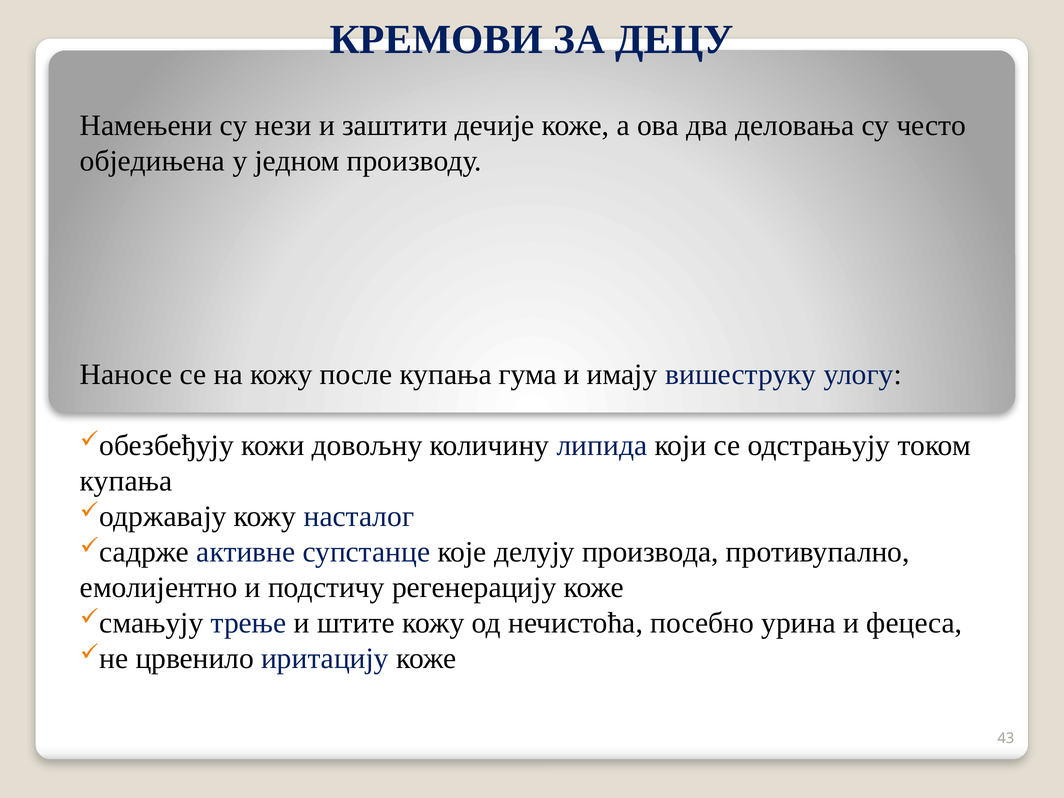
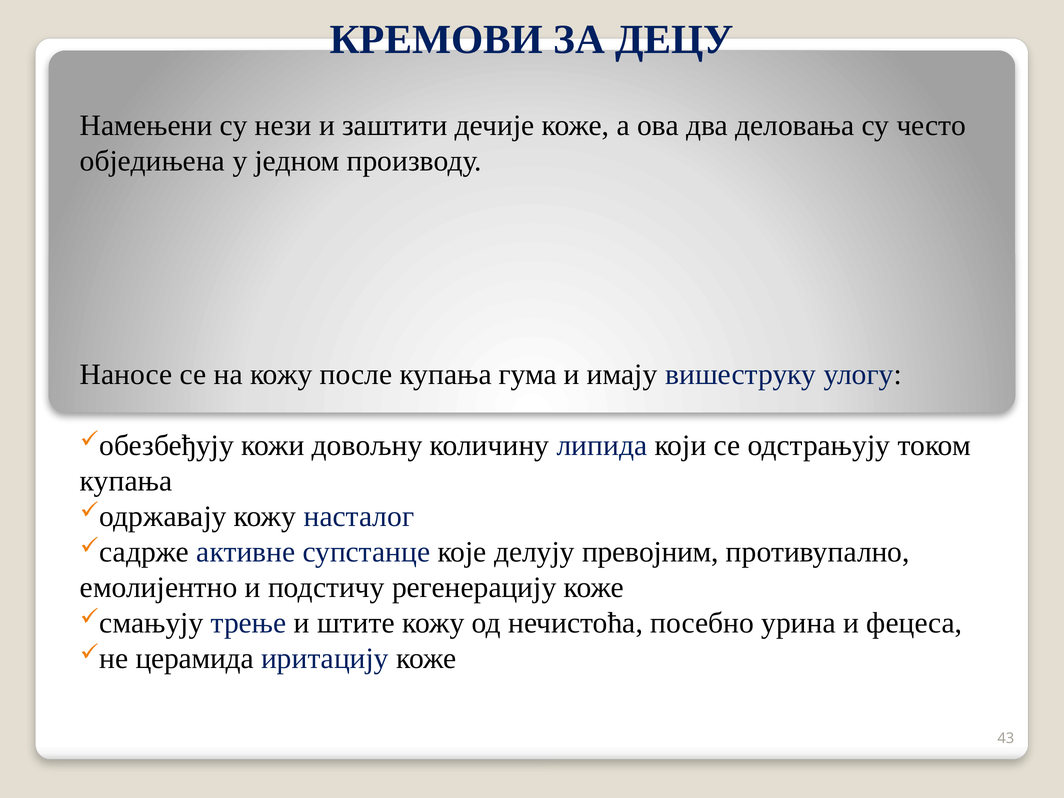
производа: производа -> превојним (650, 552)
црвенило: црвенило -> церамида (195, 658)
